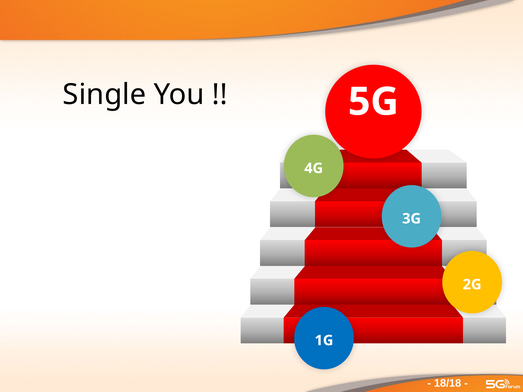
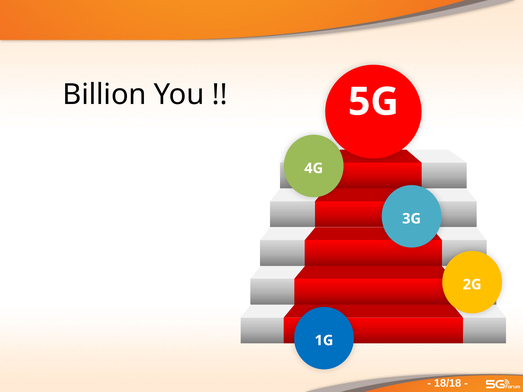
Single: Single -> Billion (105, 95)
